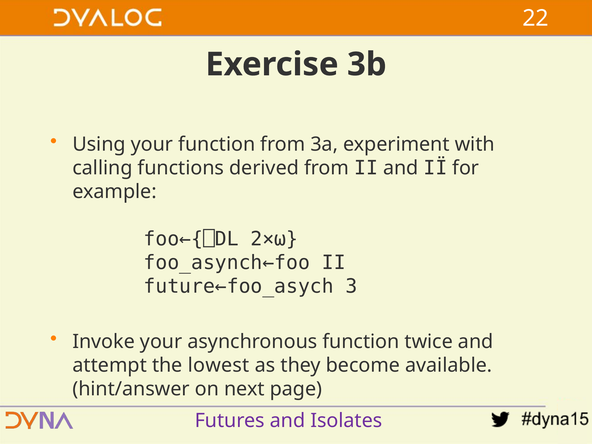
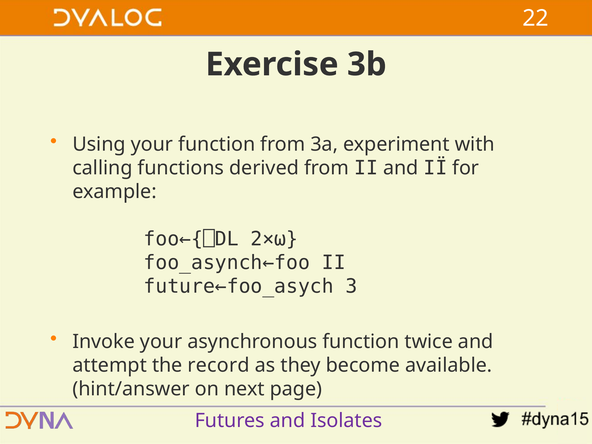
lowest: lowest -> record (219, 365)
